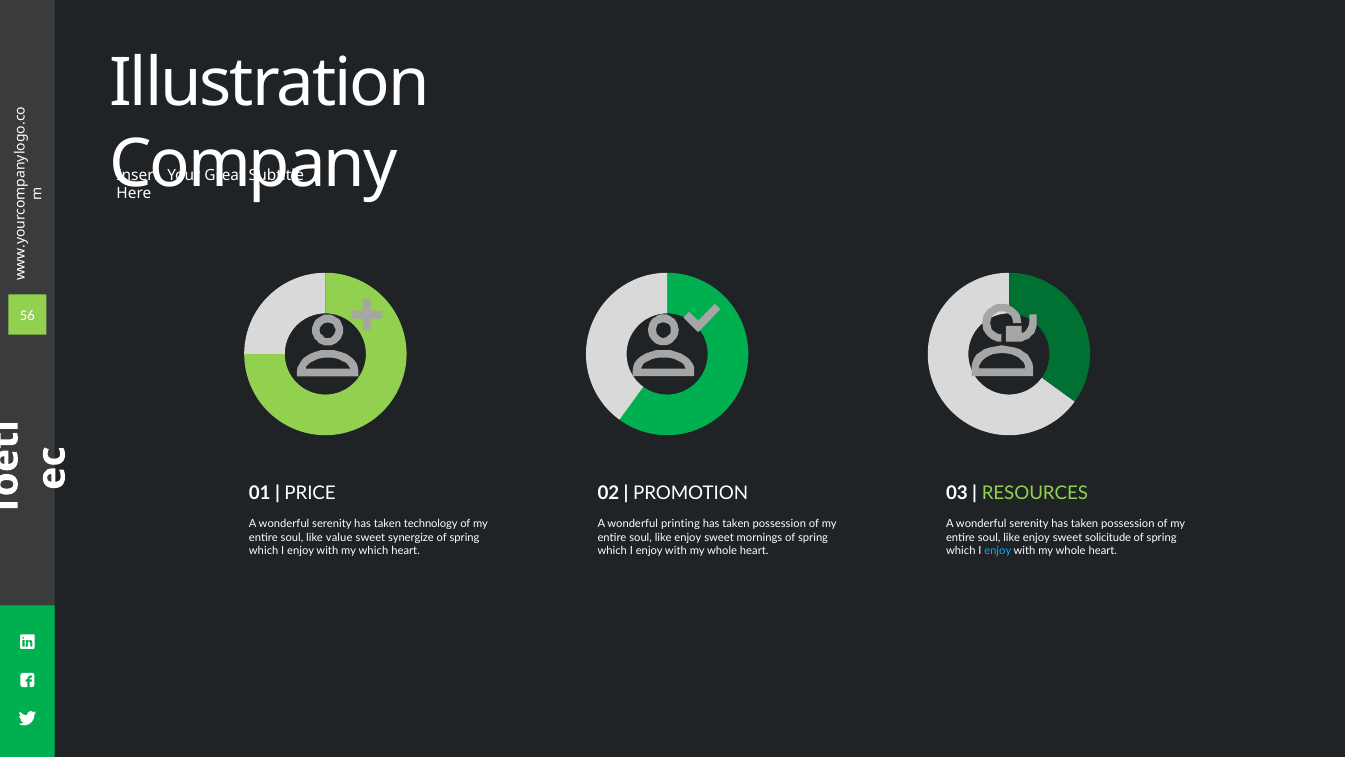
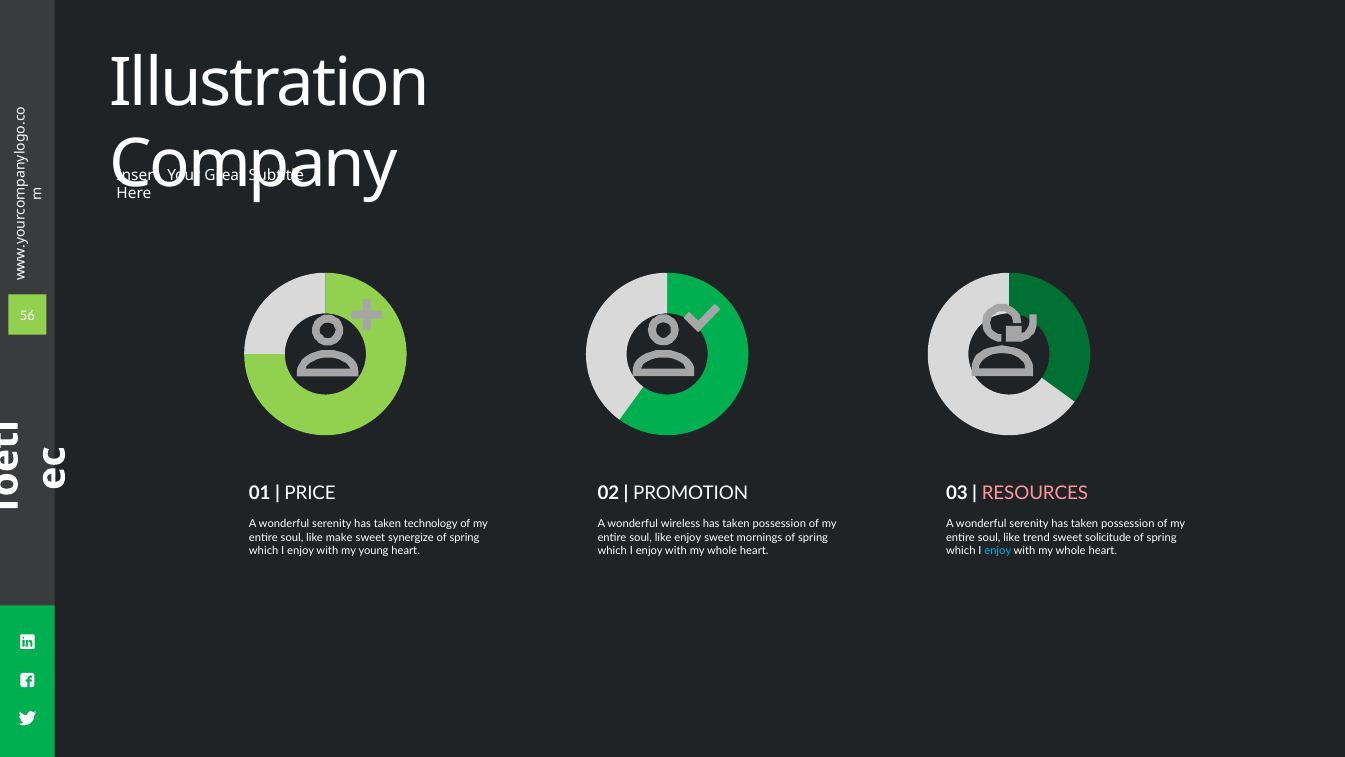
RESOURCES colour: light green -> pink (1035, 493)
printing: printing -> wireless (681, 524)
value: value -> make (339, 537)
enjoy: enjoy -> trend (1036, 537)
my which: which -> young (374, 551)
